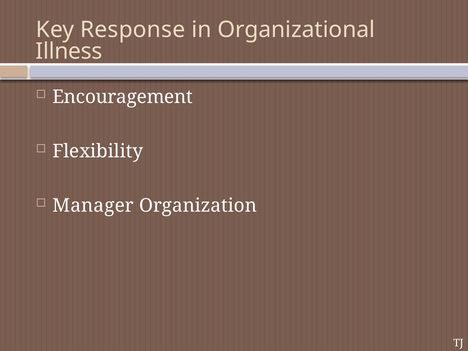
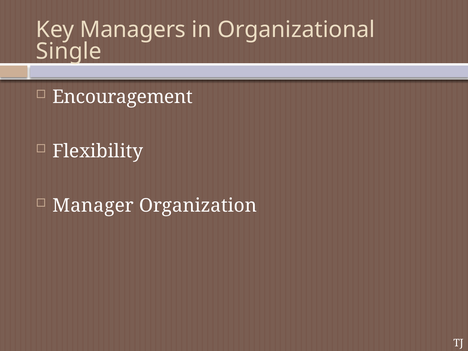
Response: Response -> Managers (133, 30)
Illness: Illness -> Single (69, 51)
